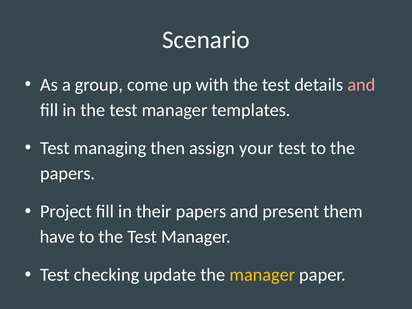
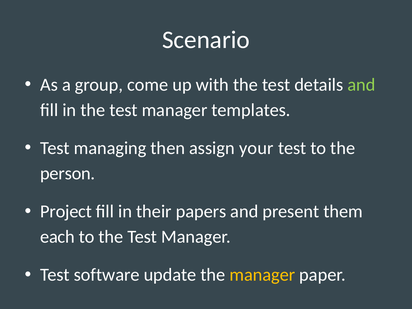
and colour: pink -> light green (361, 85)
papers: papers -> person (68, 174)
have: have -> each (57, 237)
checking: checking -> software (107, 275)
